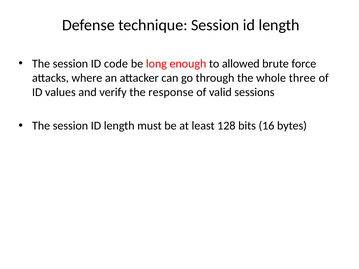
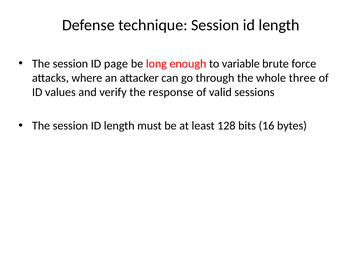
code: code -> page (116, 64)
allowed: allowed -> variable (241, 64)
